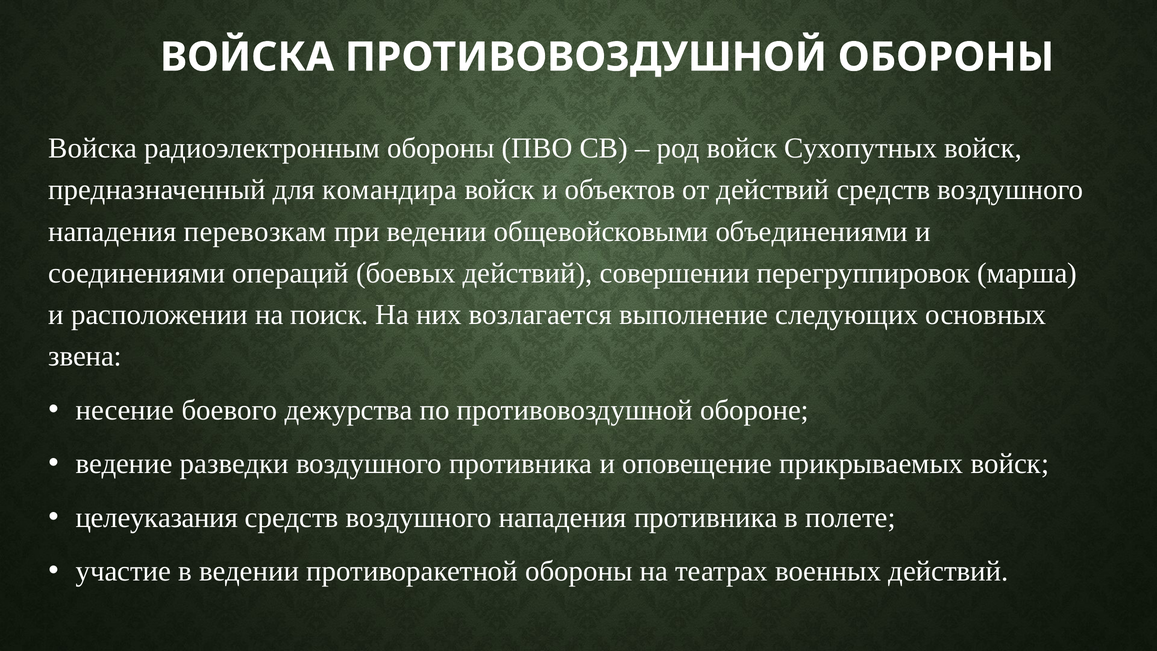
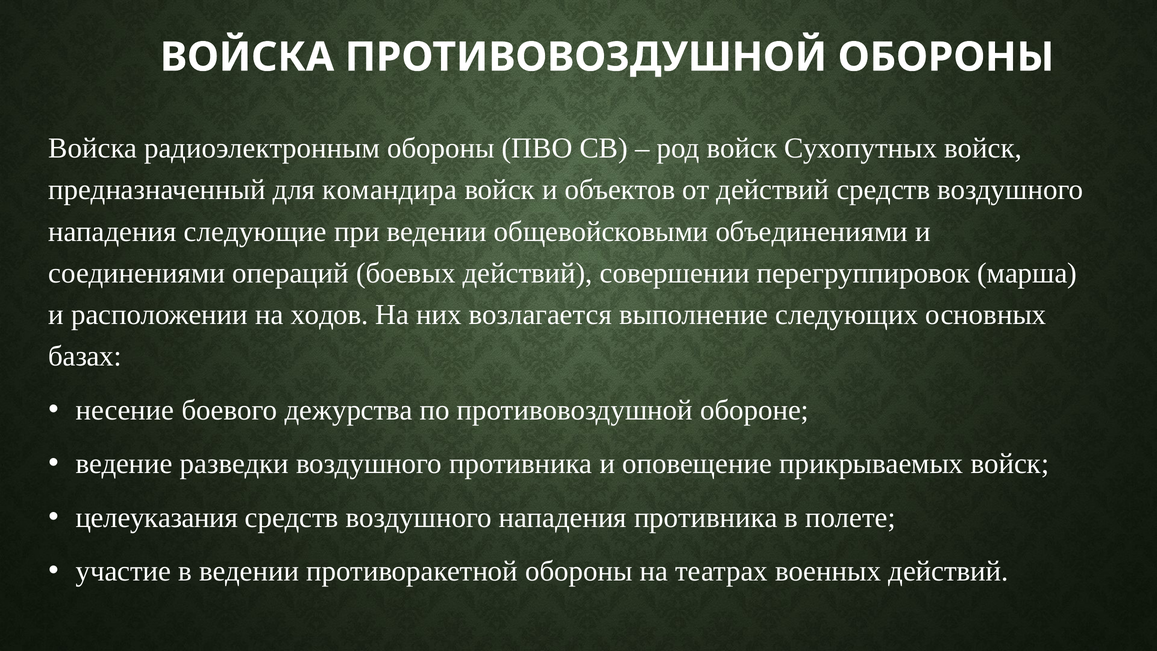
перевозкам: перевозкам -> следующие (255, 231)
поиск: поиск -> ходов (329, 315)
звена: звена -> базах (85, 356)
